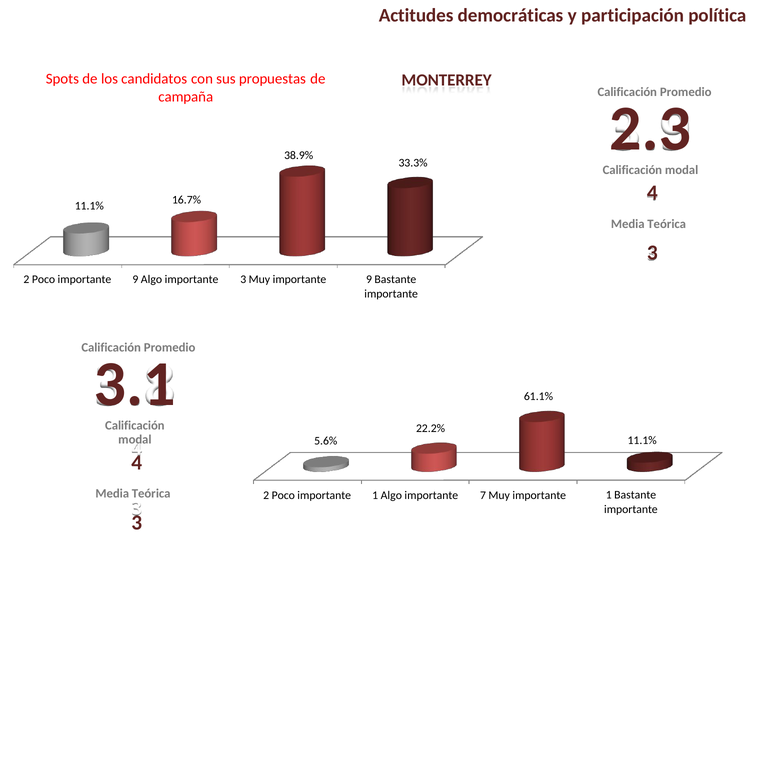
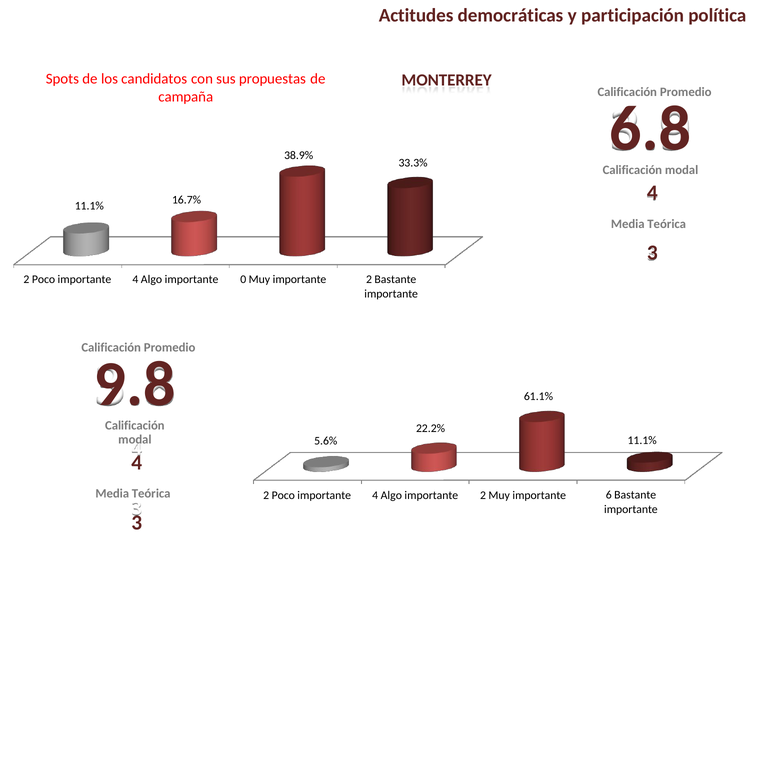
2.3: 2.3 -> 6.8 (650, 129)
9: 9 -> 4 (135, 279)
importante 3: 3 -> 0 (243, 279)
Muy importante 9: 9 -> 2 (369, 279)
3.1: 3.1 -> 9.8 (135, 384)
1: 1 -> 4 (375, 495)
Algo importante 7: 7 -> 2 (483, 495)
Muy importante 1: 1 -> 6 (609, 495)
